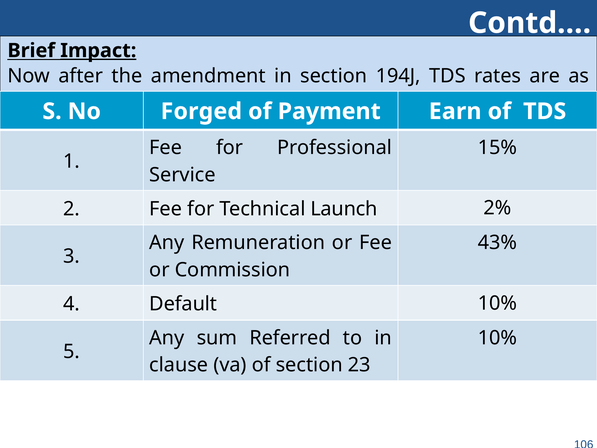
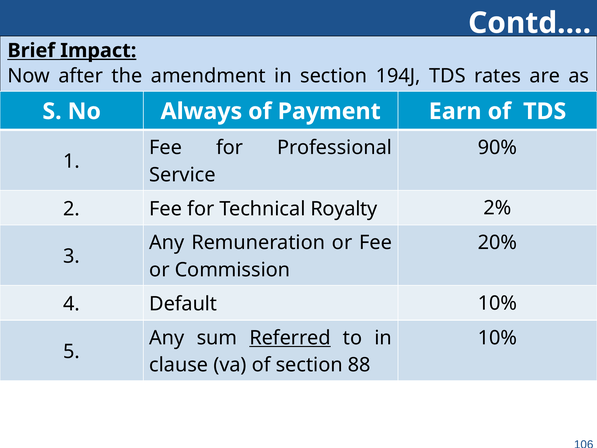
Forged: Forged -> Always (201, 111)
15%: 15% -> 90% (497, 148)
Launch: Launch -> Royalty (344, 209)
43%: 43% -> 20% (497, 243)
Referred underline: none -> present (290, 338)
23: 23 -> 88 (359, 365)
